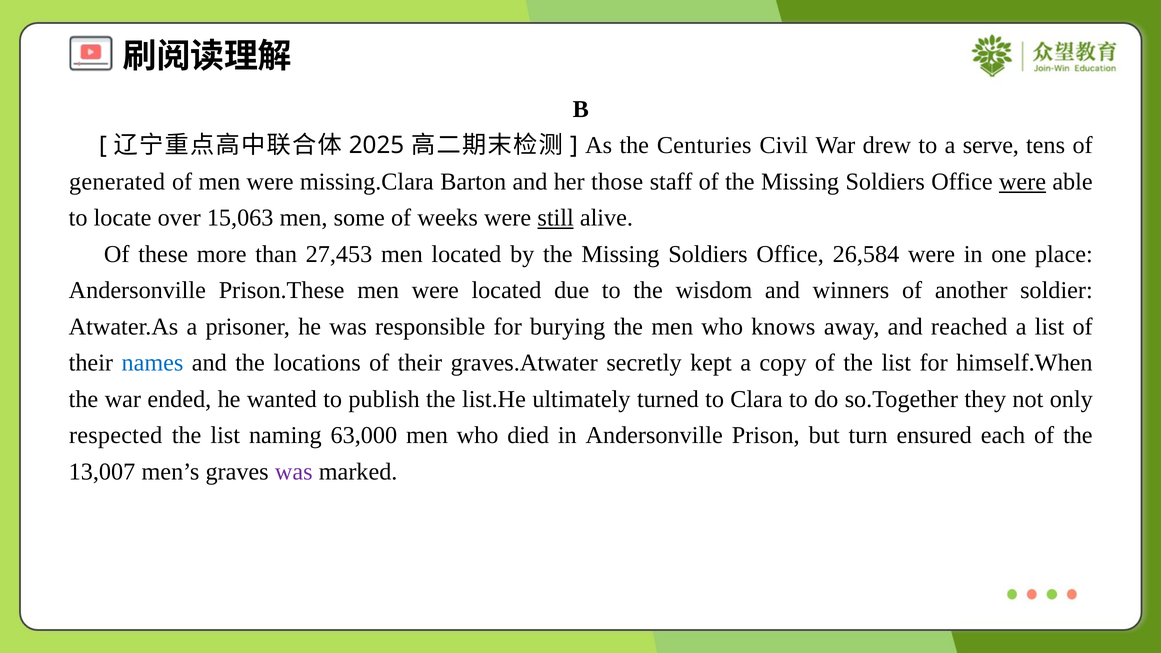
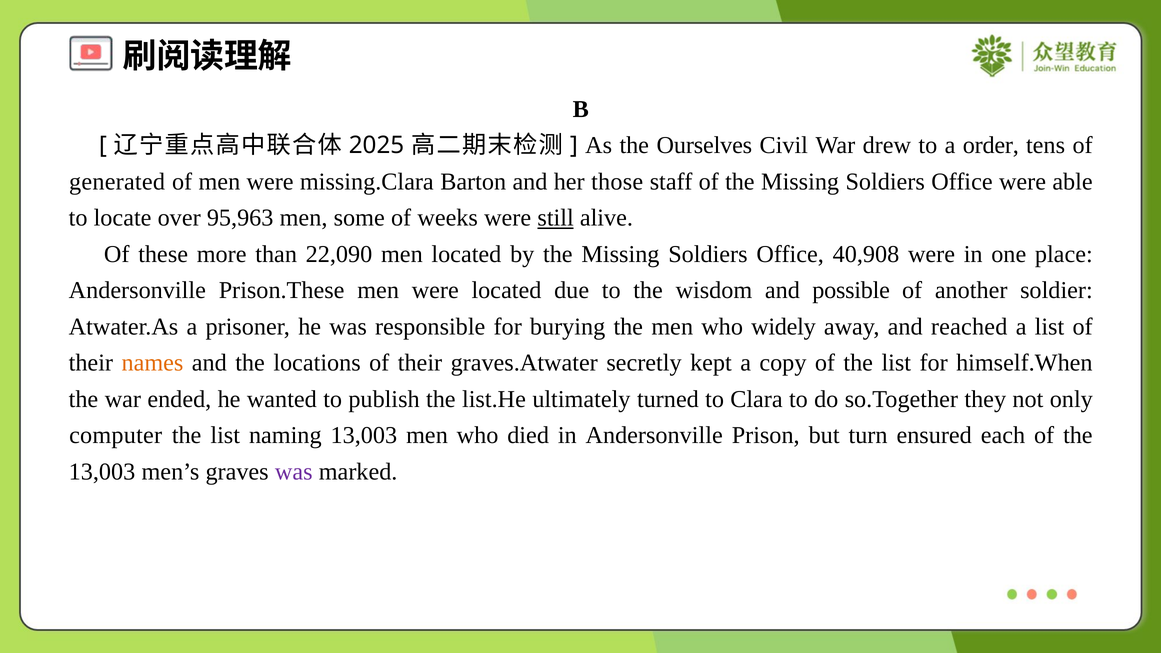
Centuries: Centuries -> Ourselves (704, 145)
serve: serve -> order (991, 145)
were underline: present -> none (1023, 182)
15,063: 15,063 -> 95,963 (240, 218)
27,453: 27,453 -> 22,090 (339, 254)
26,584: 26,584 -> 40,908 (866, 254)
winners: winners -> possible (851, 290)
knows: knows -> widely (783, 327)
names colour: blue -> orange (152, 363)
respected: respected -> computer (116, 436)
naming 63,000: 63,000 -> 13,003 (364, 436)
13,007: 13,007 -> 13,003 (102, 472)
